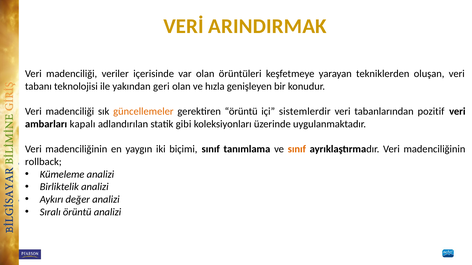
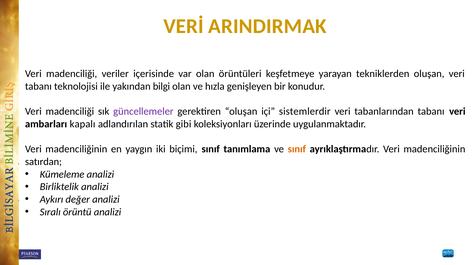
geri: geri -> bilgi (161, 87)
güncellemeler colour: orange -> purple (143, 112)
gerektiren örüntü: örüntü -> oluşan (241, 112)
tabanlarından pozitif: pozitif -> tabanı (431, 112)
rollback: rollback -> satırdan (43, 162)
